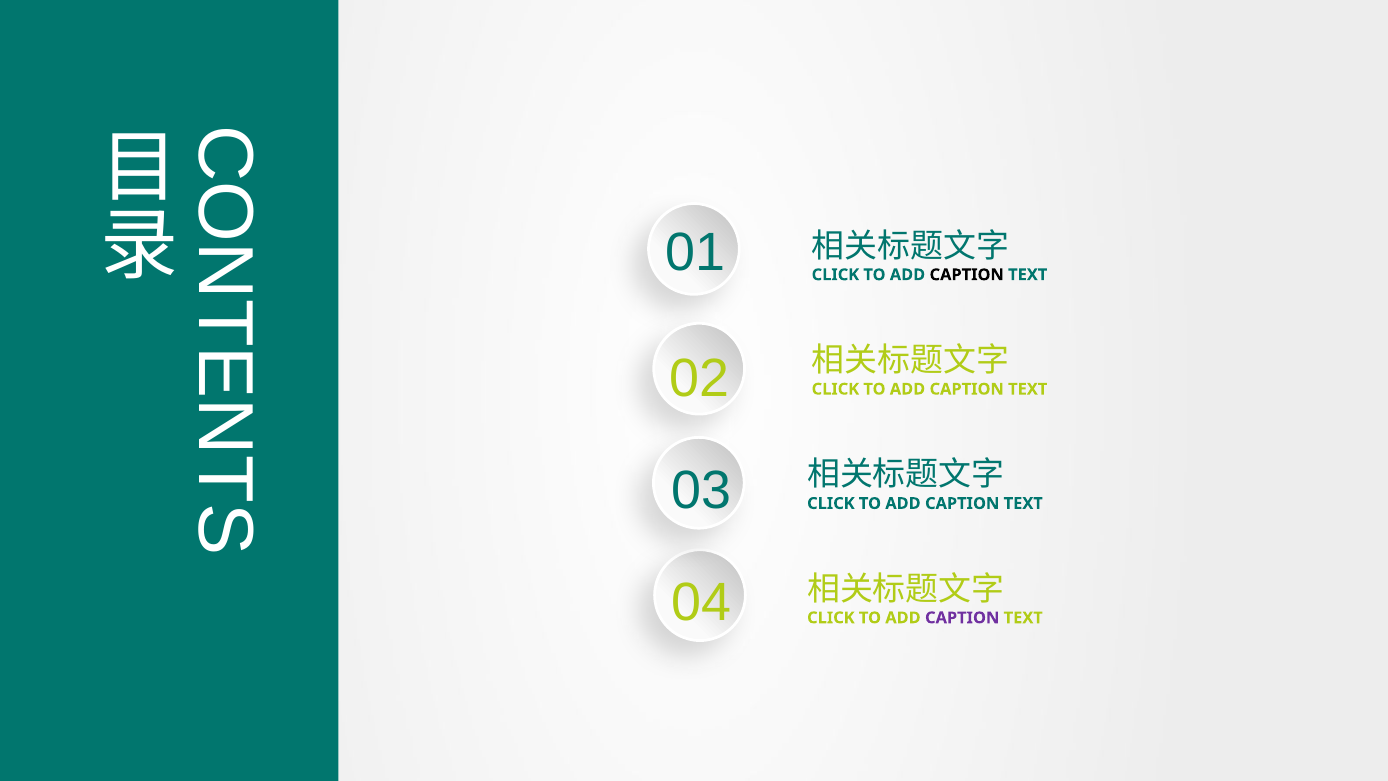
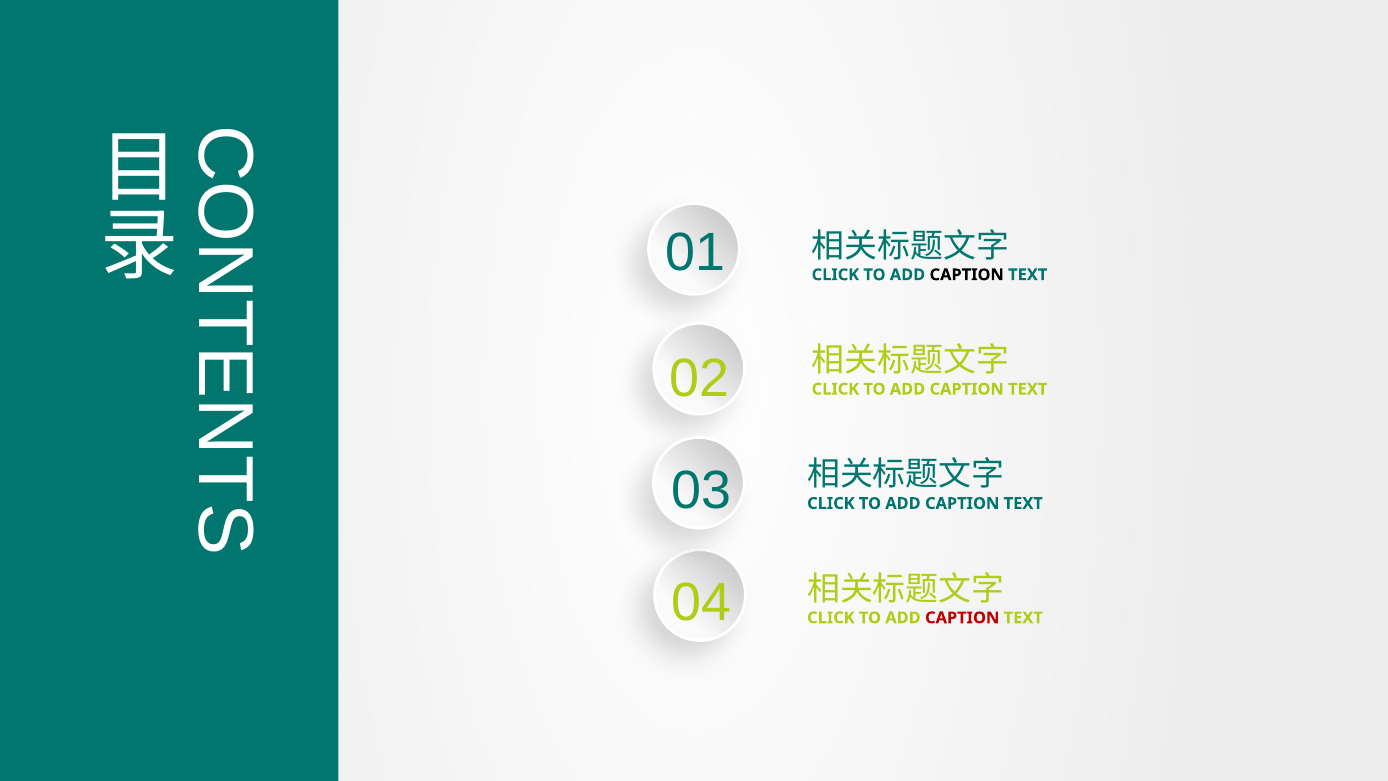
CAPTION colour: purple -> red (962, 618)
